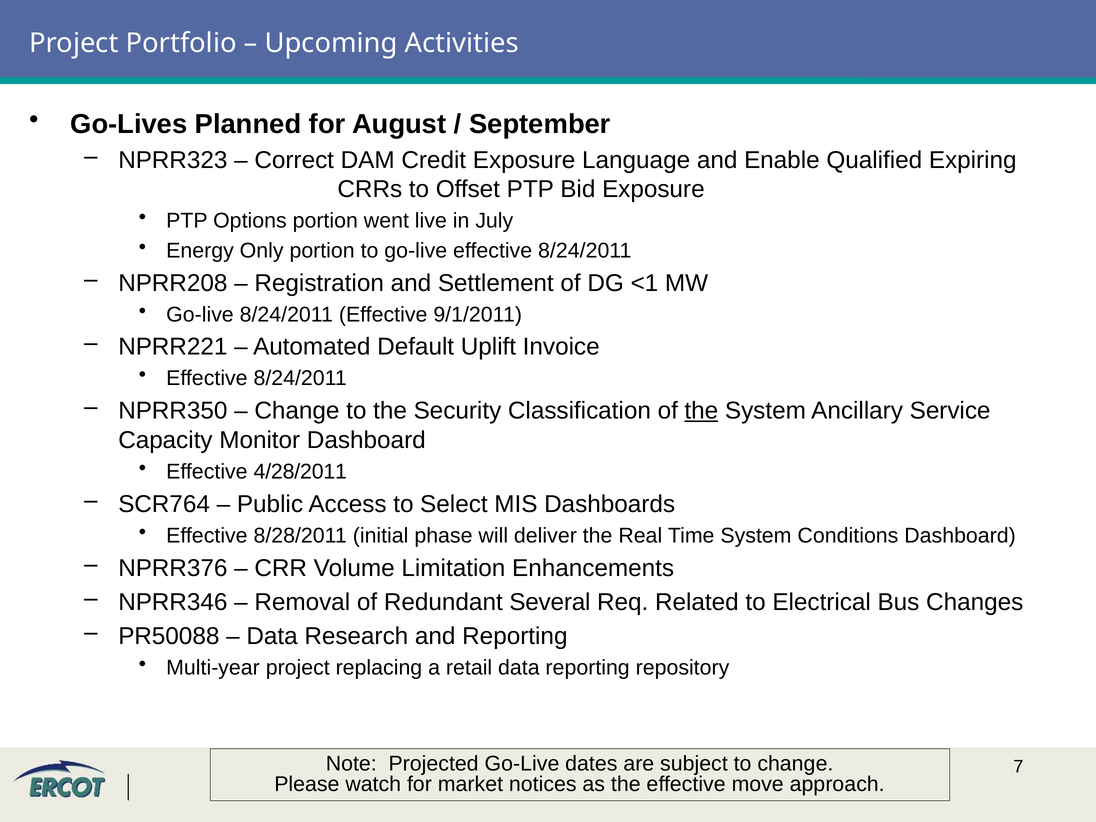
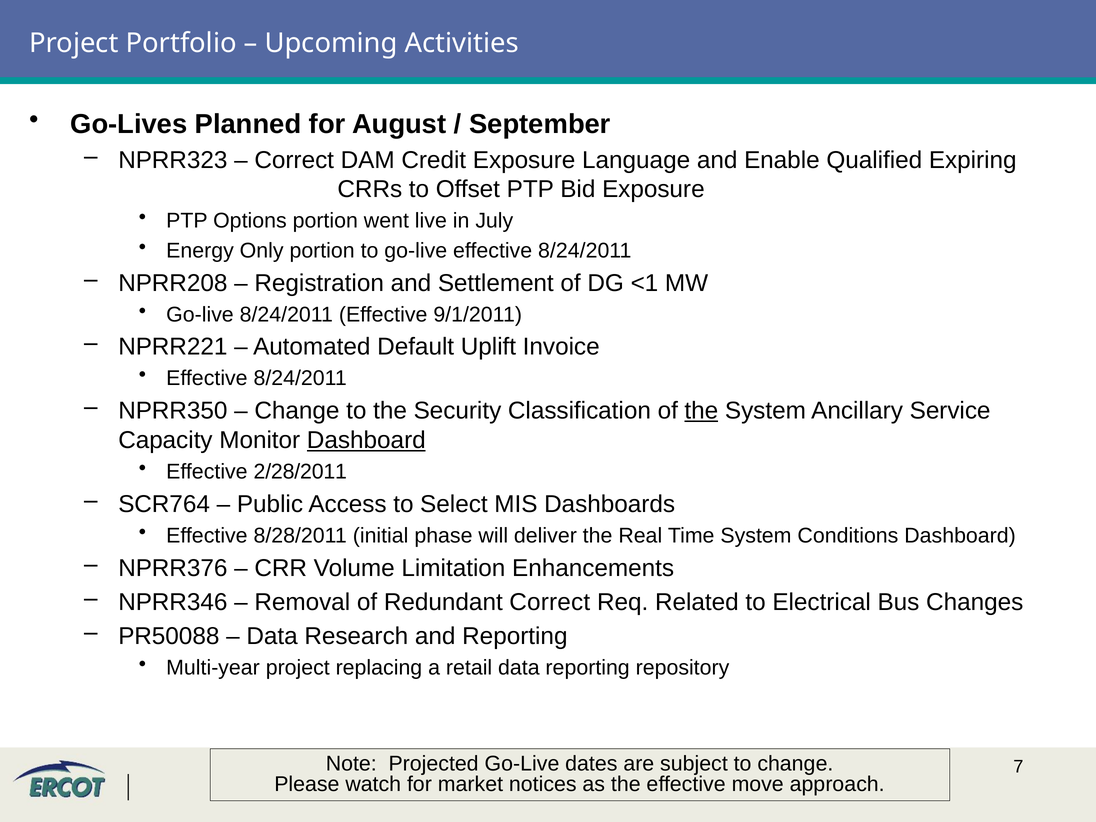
Dashboard underline: none -> present (366, 440)
4/28/2011: 4/28/2011 -> 2/28/2011 (300, 472)
Redundant Several: Several -> Correct (550, 602)
